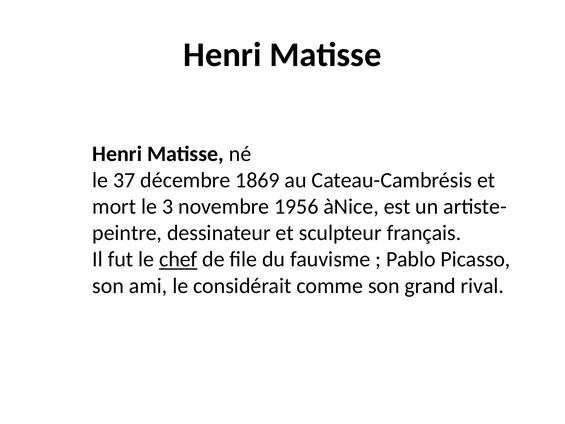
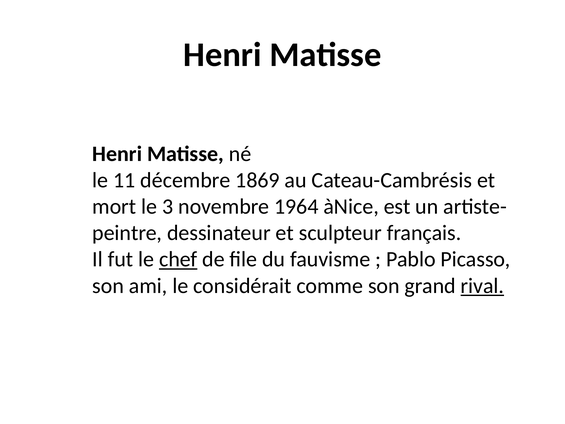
37: 37 -> 11 (124, 180)
1956: 1956 -> 1964 (296, 206)
rival underline: none -> present (482, 286)
